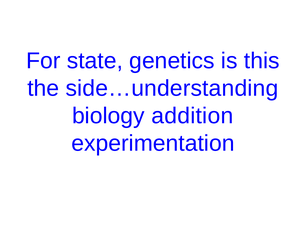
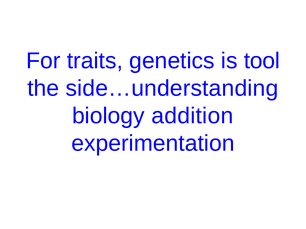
state: state -> traits (95, 61)
this: this -> tool (262, 61)
